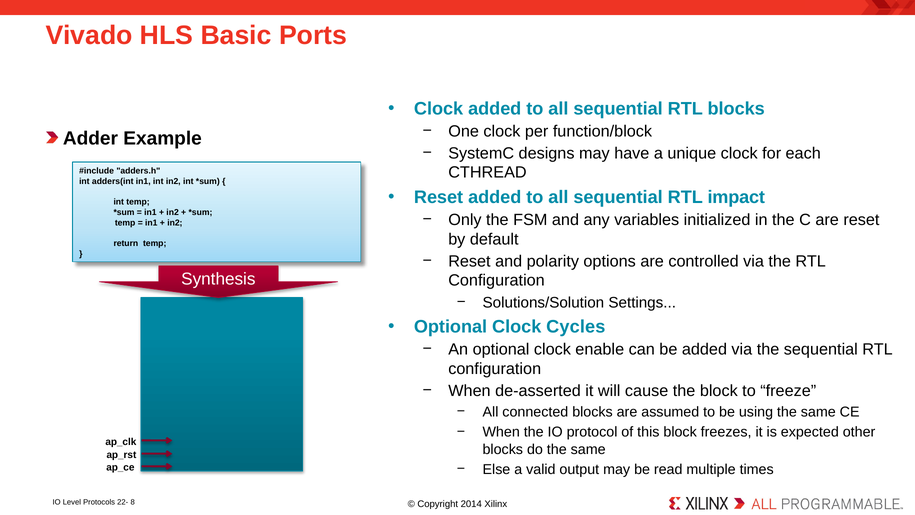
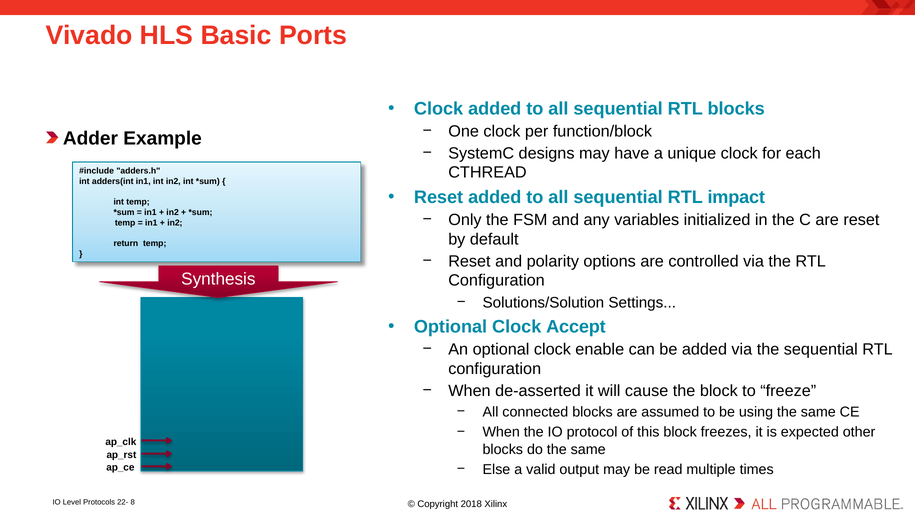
Cycles: Cycles -> Accept (576, 327)
2014: 2014 -> 2018 (471, 504)
